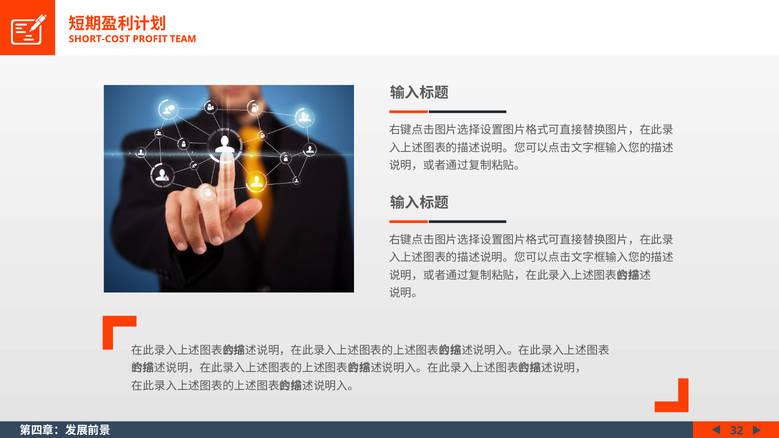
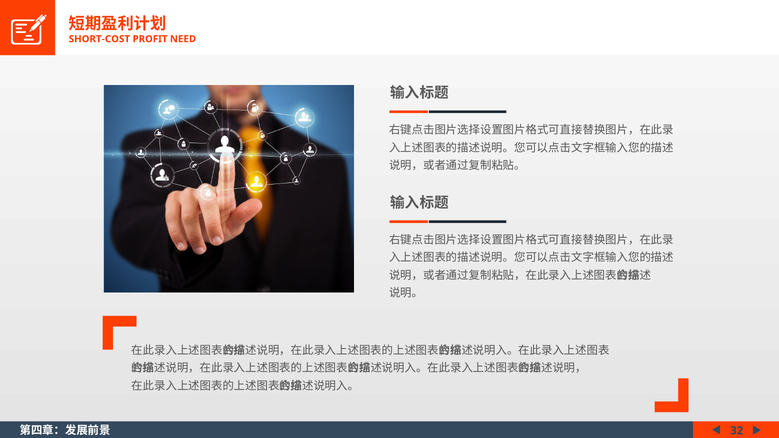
TEAM: TEAM -> NEED (183, 39)
